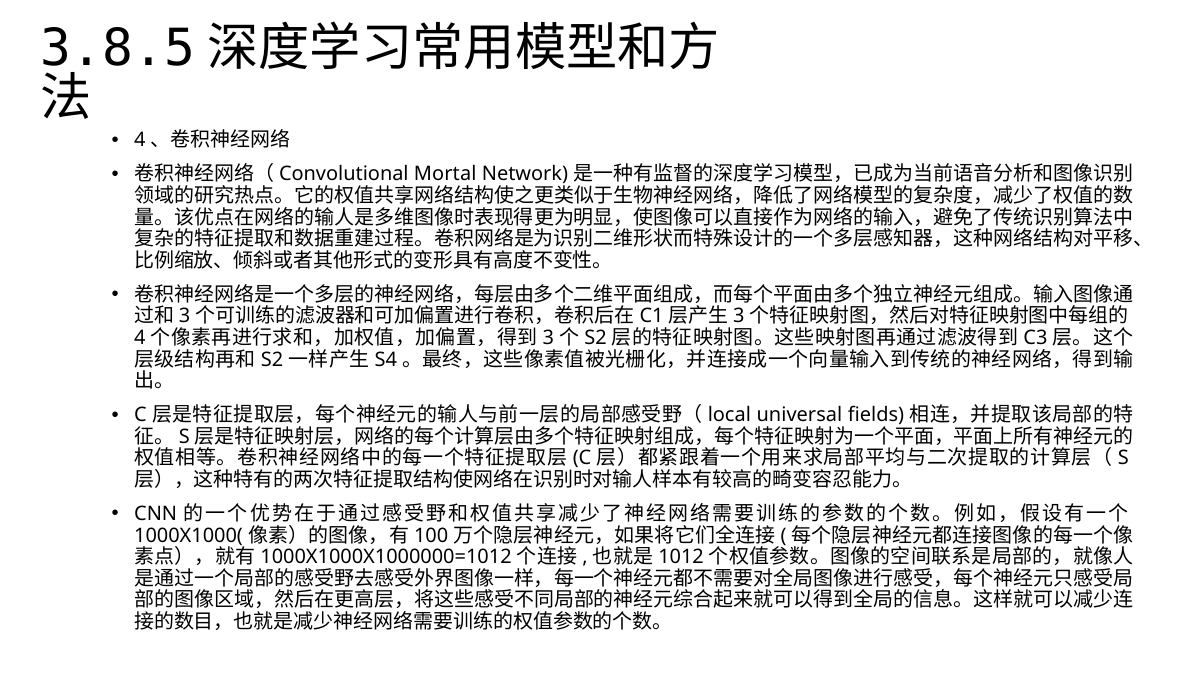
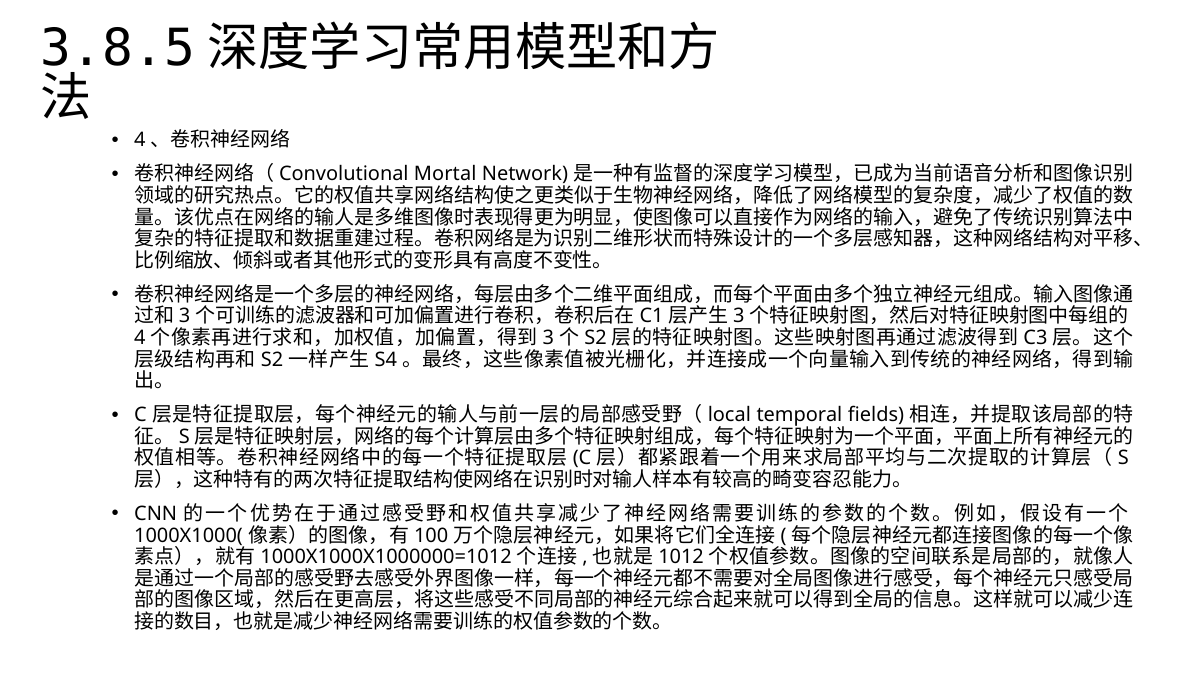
universal: universal -> temporal (799, 415)
